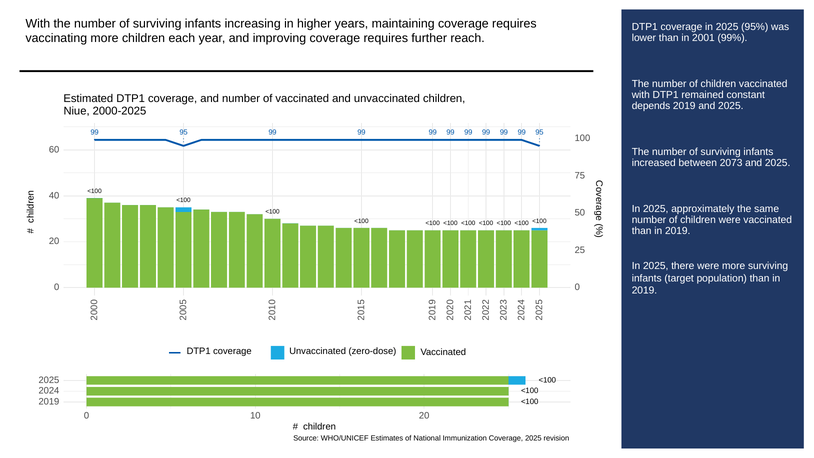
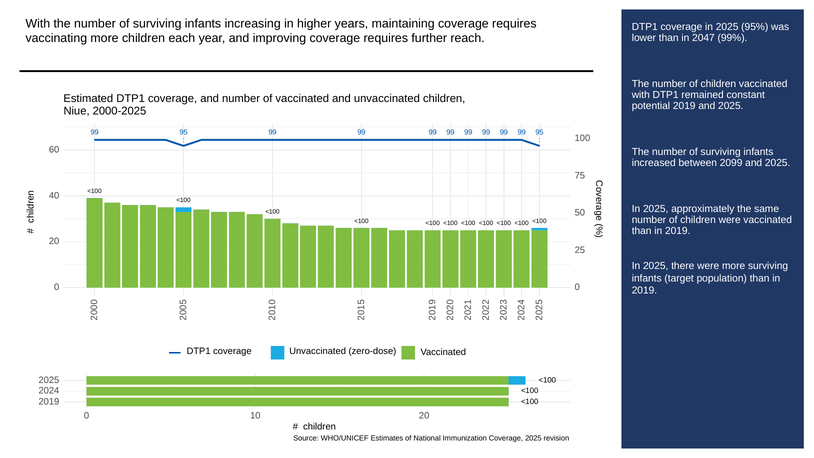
2001: 2001 -> 2047 (703, 38)
depends: depends -> potential (651, 106)
2073: 2073 -> 2099 (731, 163)
